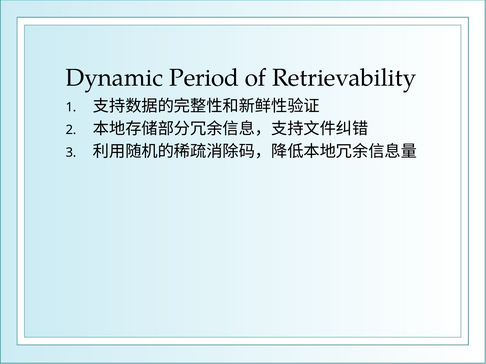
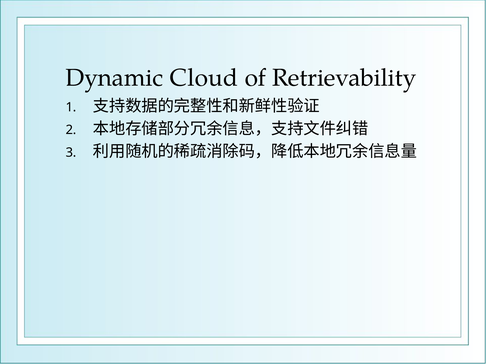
Period: Period -> Cloud (204, 78)
